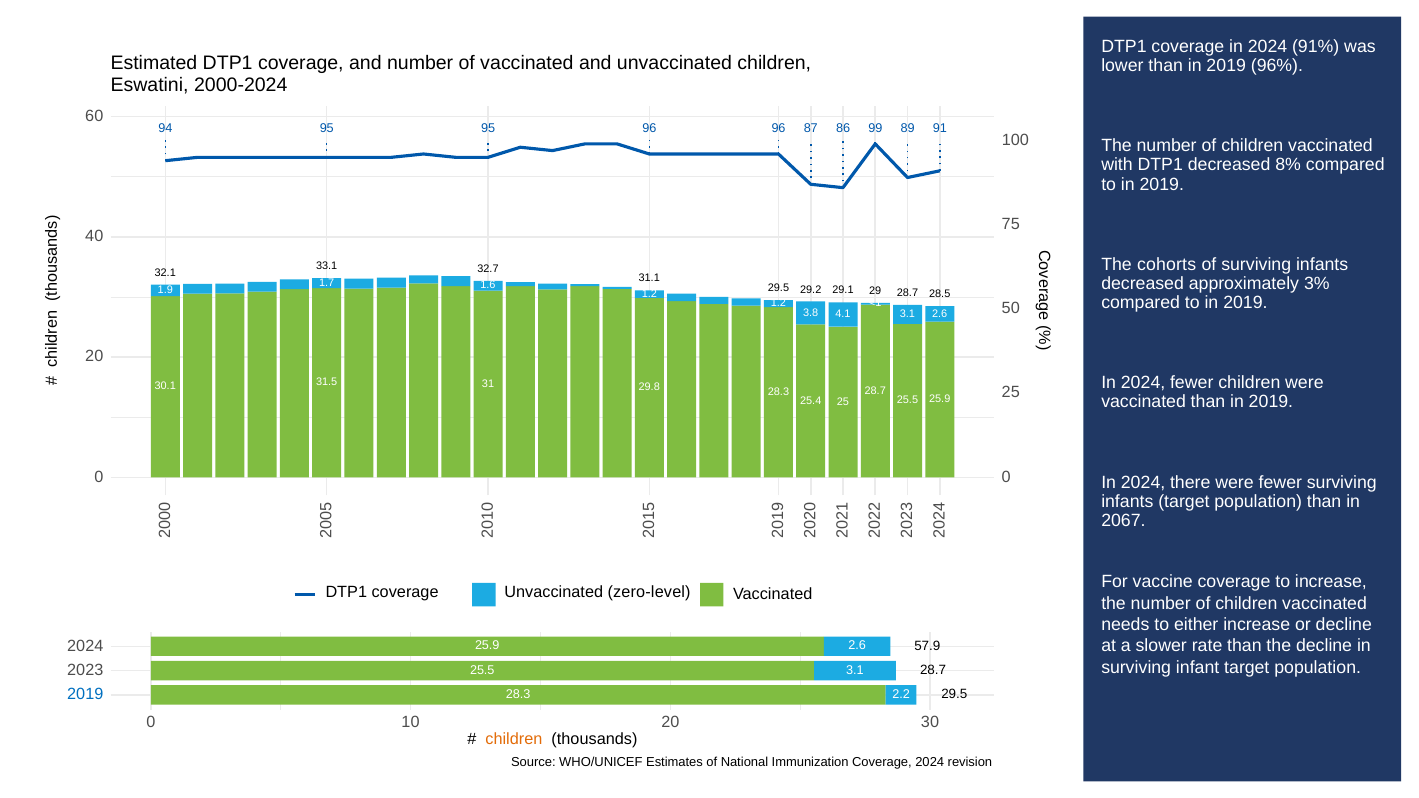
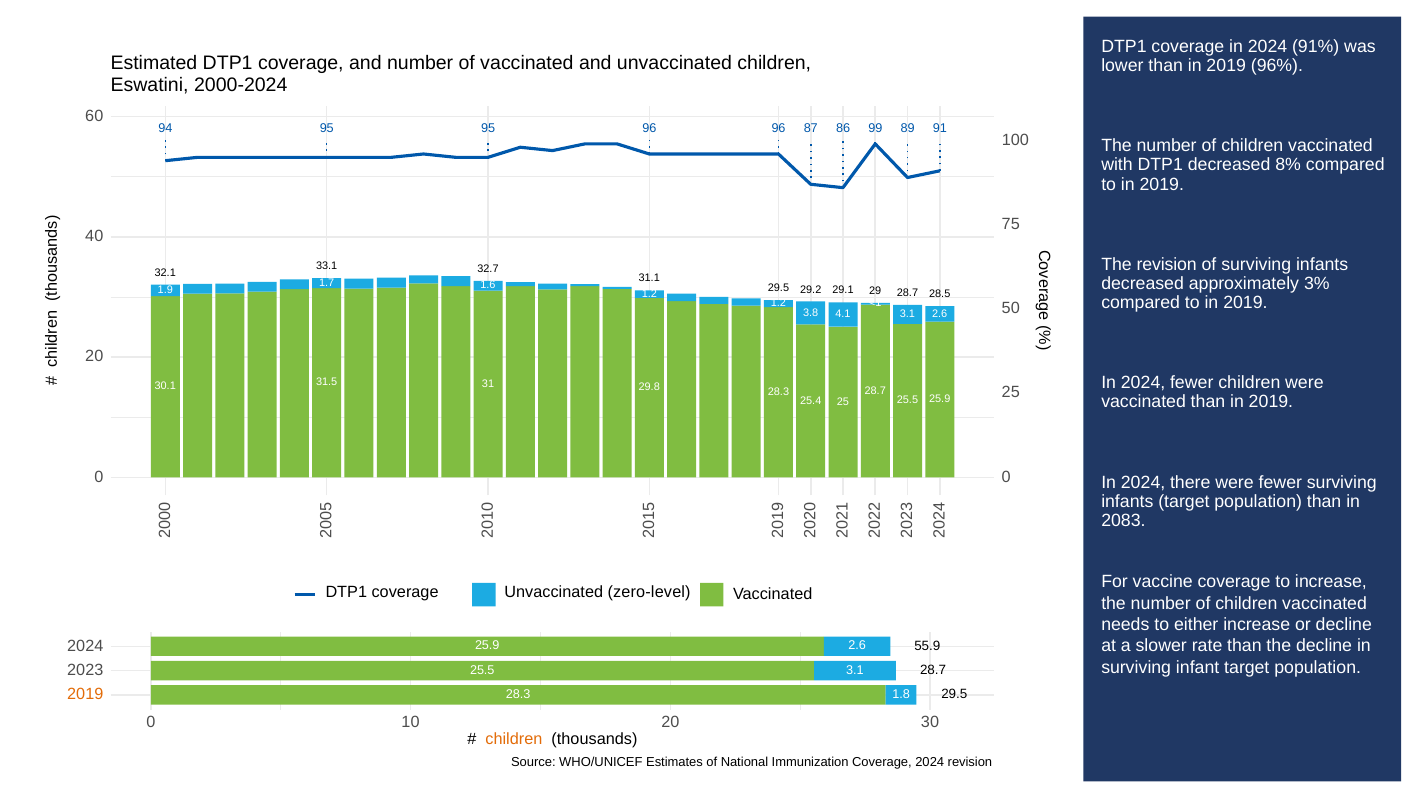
The cohorts: cohorts -> revision (1167, 264)
2067: 2067 -> 2083 (1123, 521)
57.9: 57.9 -> 55.9 (927, 646)
2019 colour: blue -> orange (85, 694)
2.2: 2.2 -> 1.8 (901, 695)
